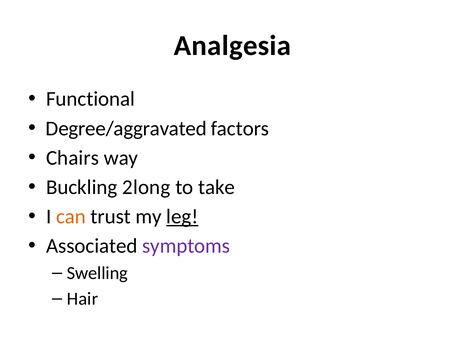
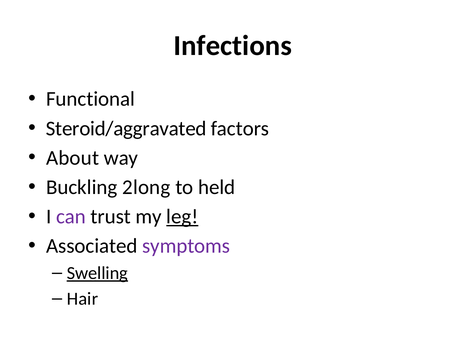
Analgesia: Analgesia -> Infections (233, 46)
Degree/aggravated: Degree/aggravated -> Steroid/aggravated (126, 128)
Chairs: Chairs -> About (73, 158)
take: take -> held (217, 187)
can colour: orange -> purple (71, 217)
Swelling underline: none -> present (97, 273)
